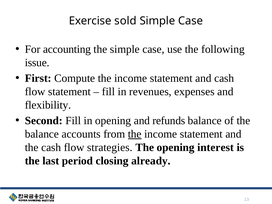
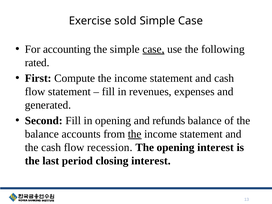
case underline: none -> present (153, 49)
issue: issue -> rated (37, 63)
flexibility: flexibility -> generated (48, 105)
strategies: strategies -> recession (110, 147)
closing already: already -> interest (151, 161)
